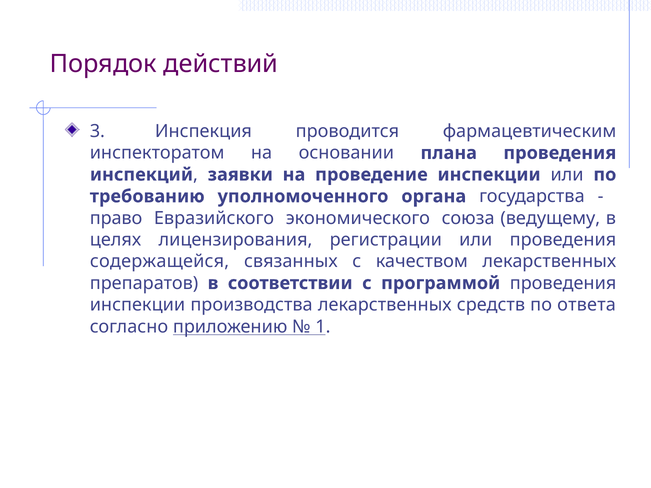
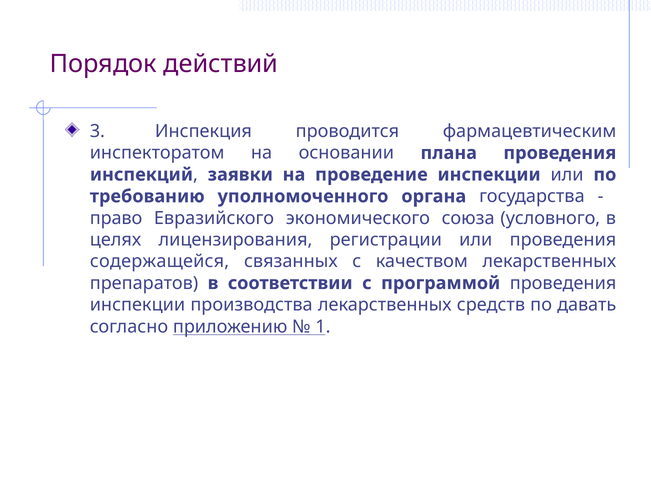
ведущему: ведущему -> условного (550, 218)
ответа: ответа -> давать (587, 305)
